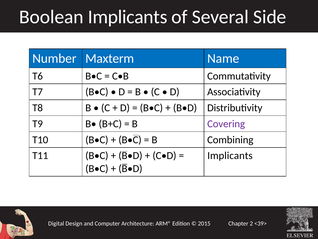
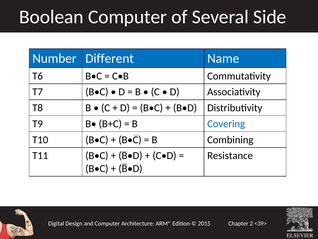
Boolean Implicants: Implicants -> Computer (128, 17)
Maxterm: Maxterm -> Different (110, 58)
Covering colour: purple -> blue (226, 124)
Implicants: Implicants -> Resistance (230, 155)
